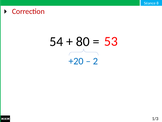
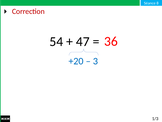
80: 80 -> 47 (83, 41)
53: 53 -> 36 (111, 41)
2: 2 -> 3 (95, 61)
